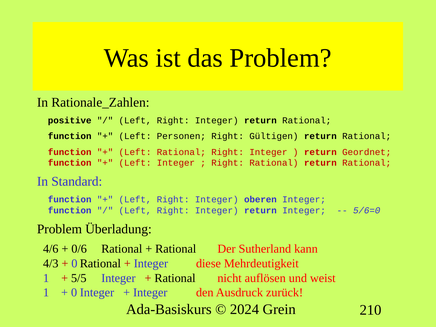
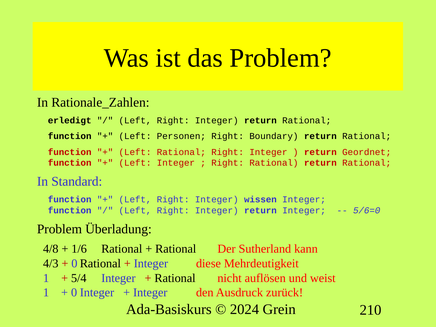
positive: positive -> erledigt (70, 121)
Gültigen: Gültigen -> Boundary (274, 136)
oberen: oberen -> wissen (260, 199)
4/6: 4/6 -> 4/8 (51, 249)
0/6: 0/6 -> 1/6 (79, 249)
5/5: 5/5 -> 5/4 (79, 278)
